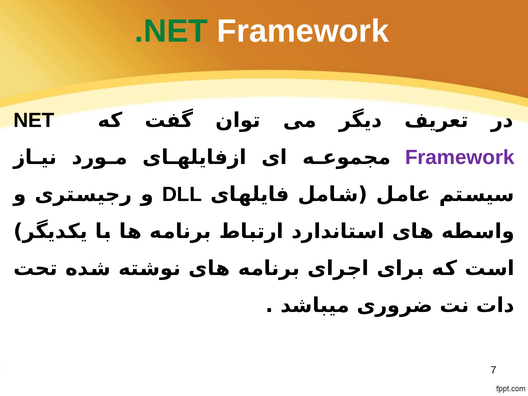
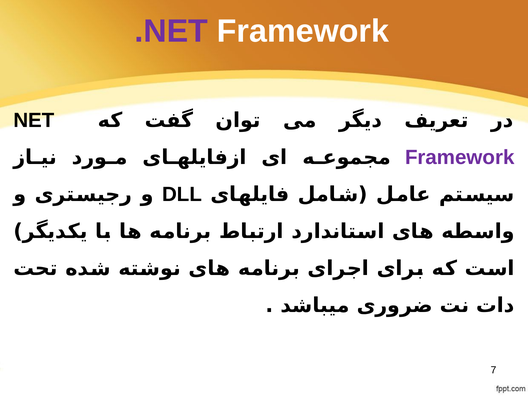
.NET colour: green -> purple (171, 31)
